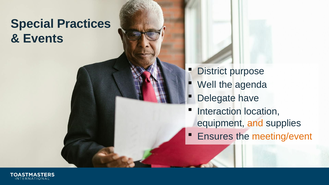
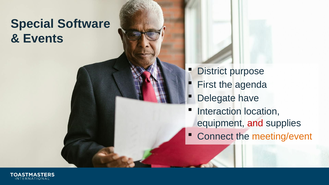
Practices: Practices -> Software (84, 24)
Well: Well -> First (207, 85)
and colour: orange -> red (255, 123)
Ensures: Ensures -> Connect (215, 137)
